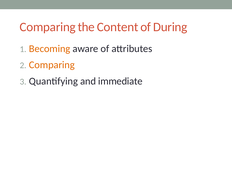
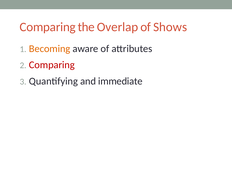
Content: Content -> Overlap (118, 27)
During: During -> Shows (170, 27)
Comparing colour: orange -> red (52, 65)
